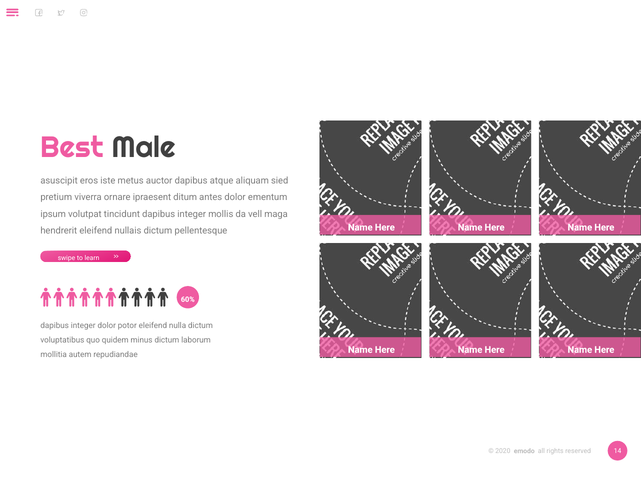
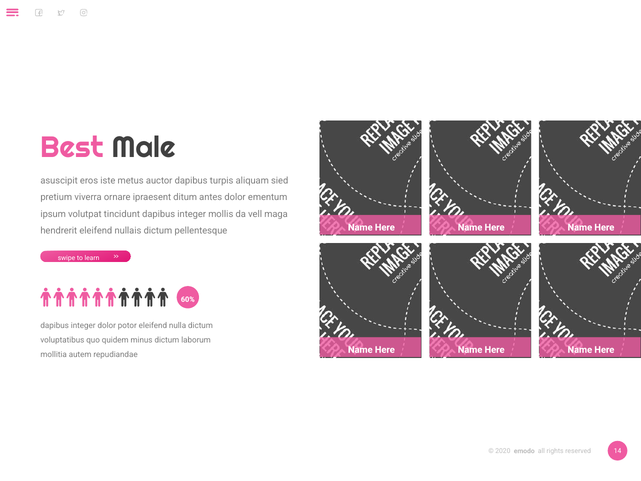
atque: atque -> turpis (222, 180)
